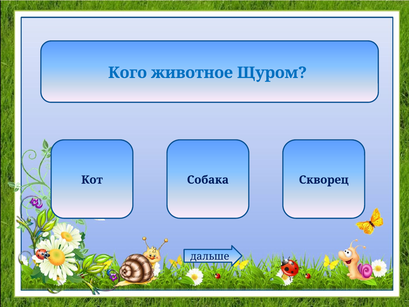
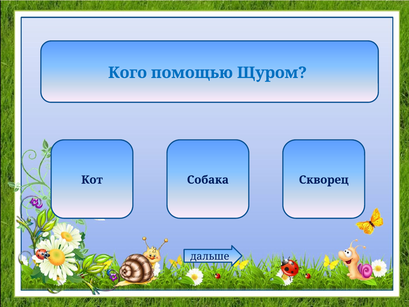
животное: животное -> помощью (192, 73)
